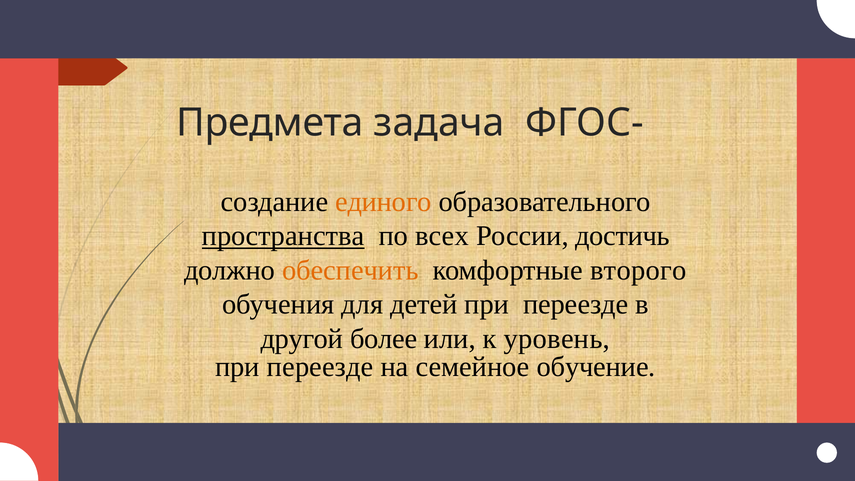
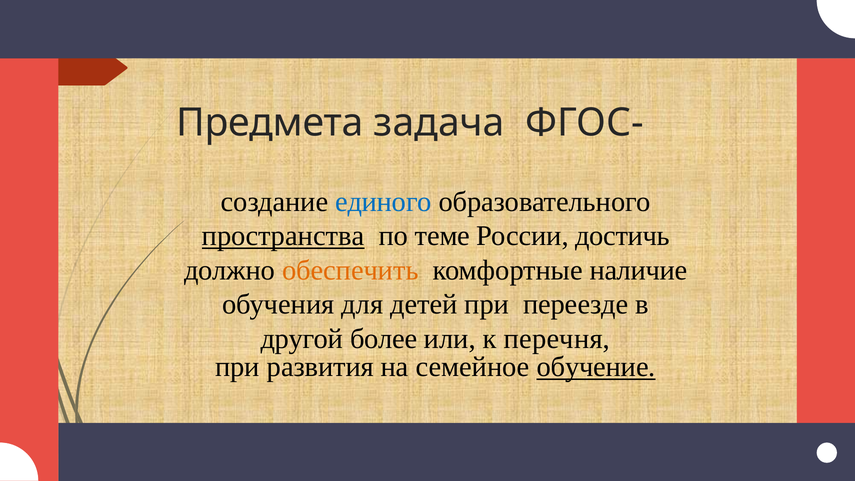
единого colour: orange -> blue (384, 202)
всех: всех -> теме (442, 236)
второго: второго -> наличие (638, 270)
уровень: уровень -> перечня (557, 339)
переезде: переезде -> развития (320, 367)
обучение underline: none -> present (596, 367)
